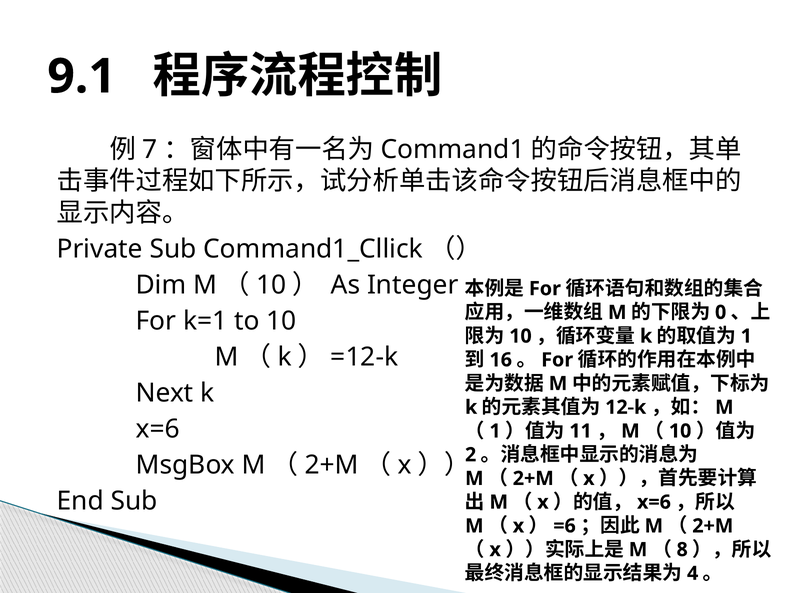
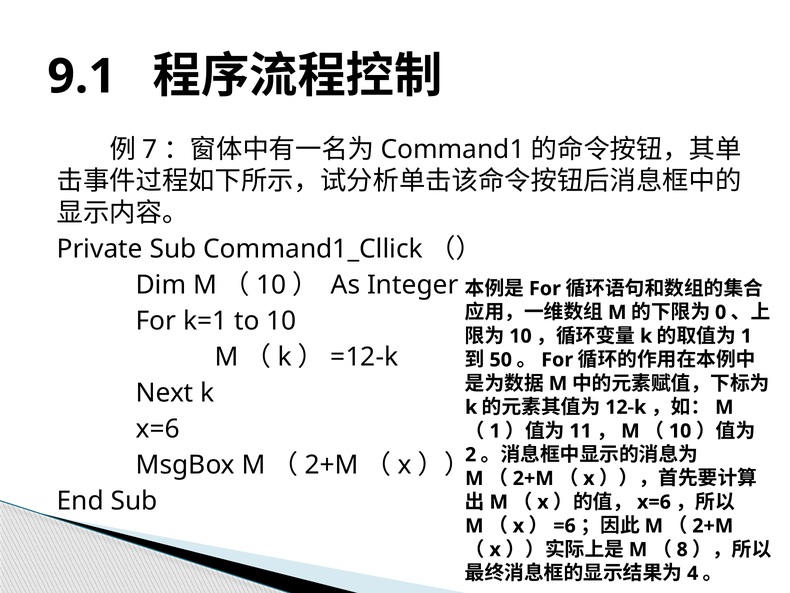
16: 16 -> 50 (501, 360)
